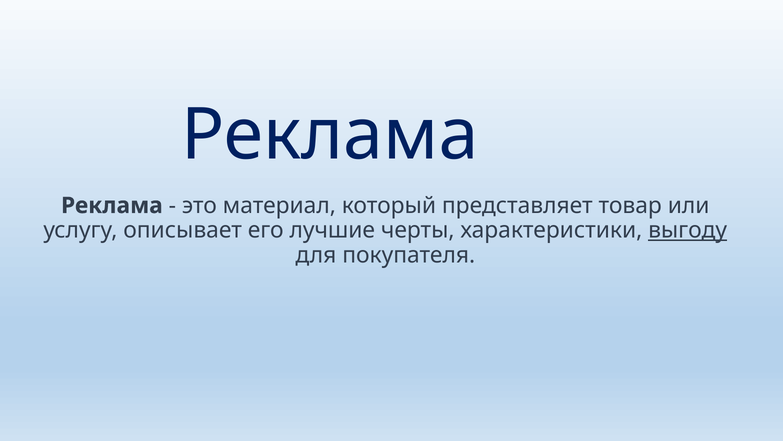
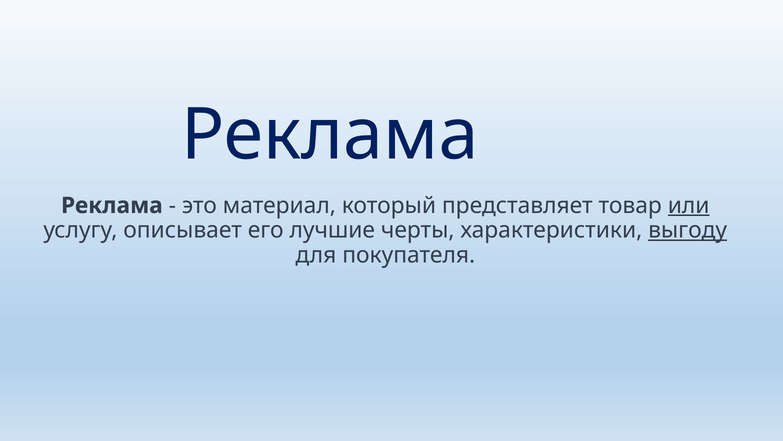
или underline: none -> present (689, 205)
